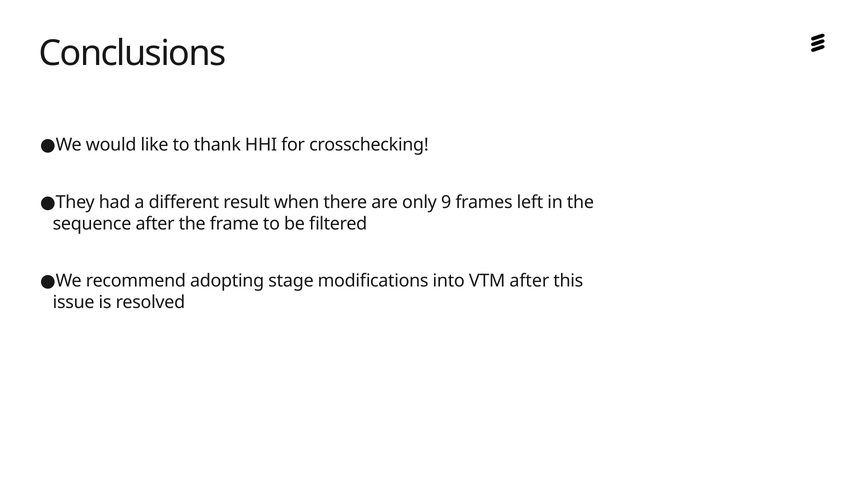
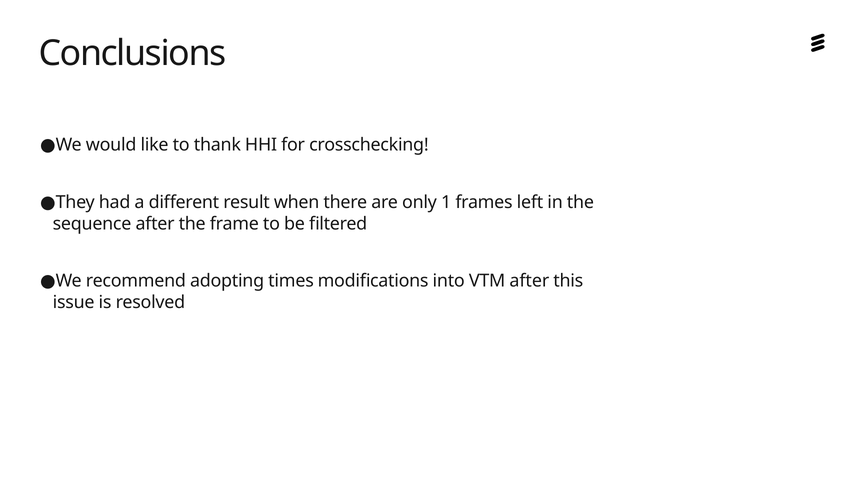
9: 9 -> 1 (446, 202)
stage: stage -> times (291, 281)
